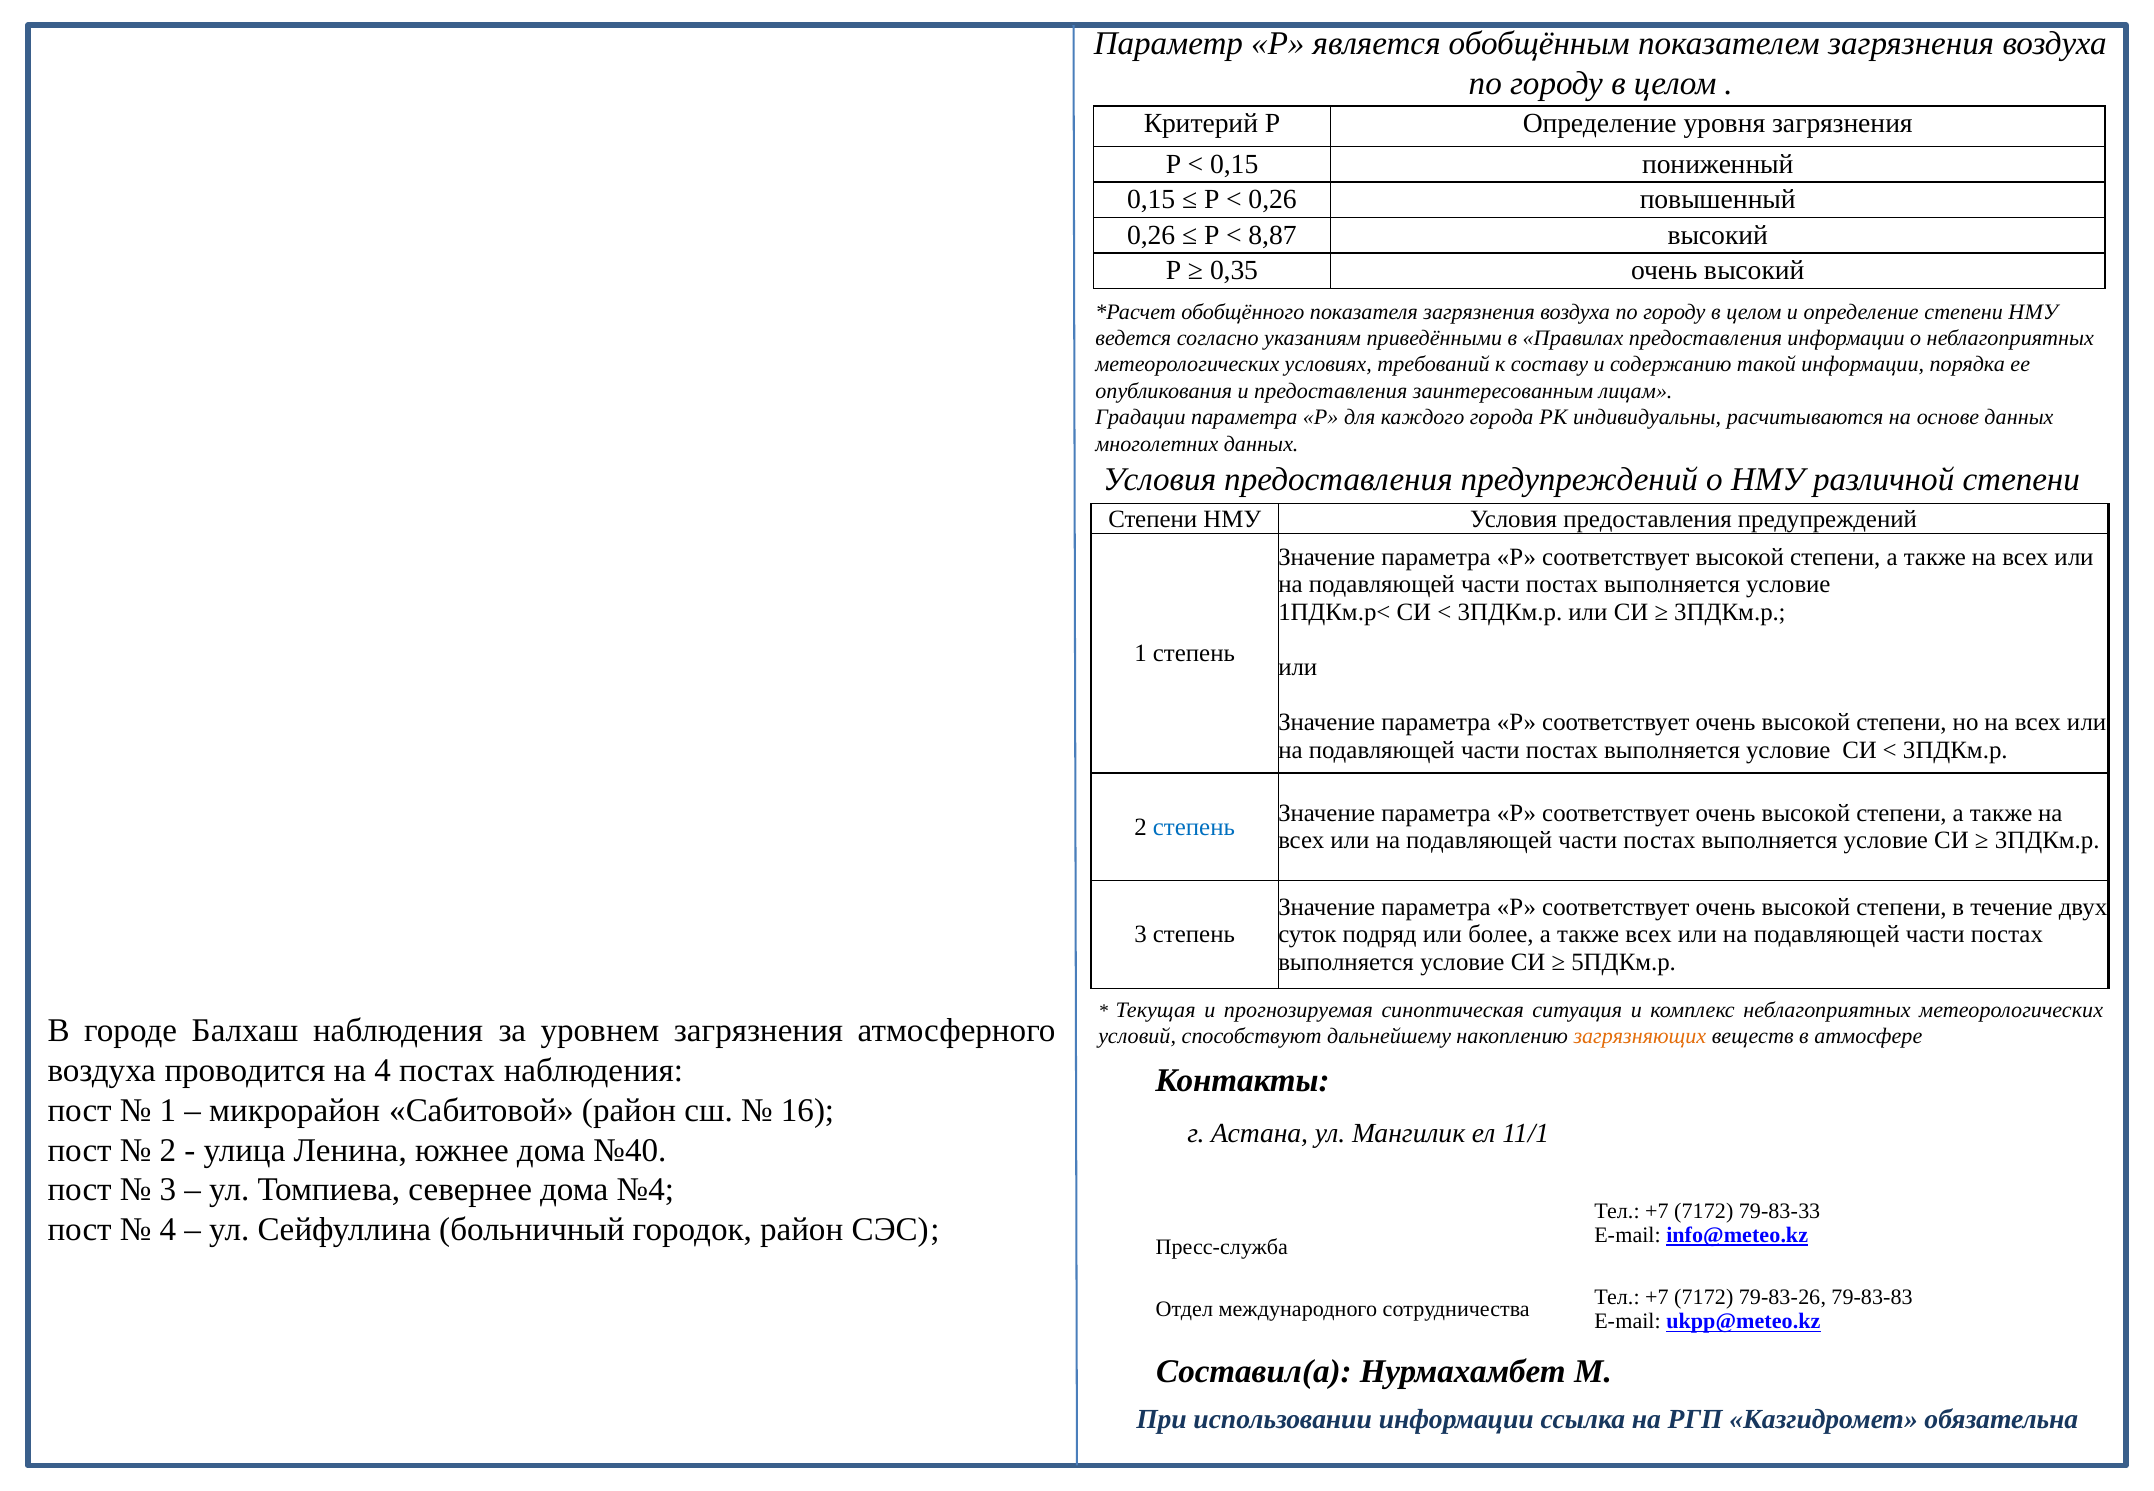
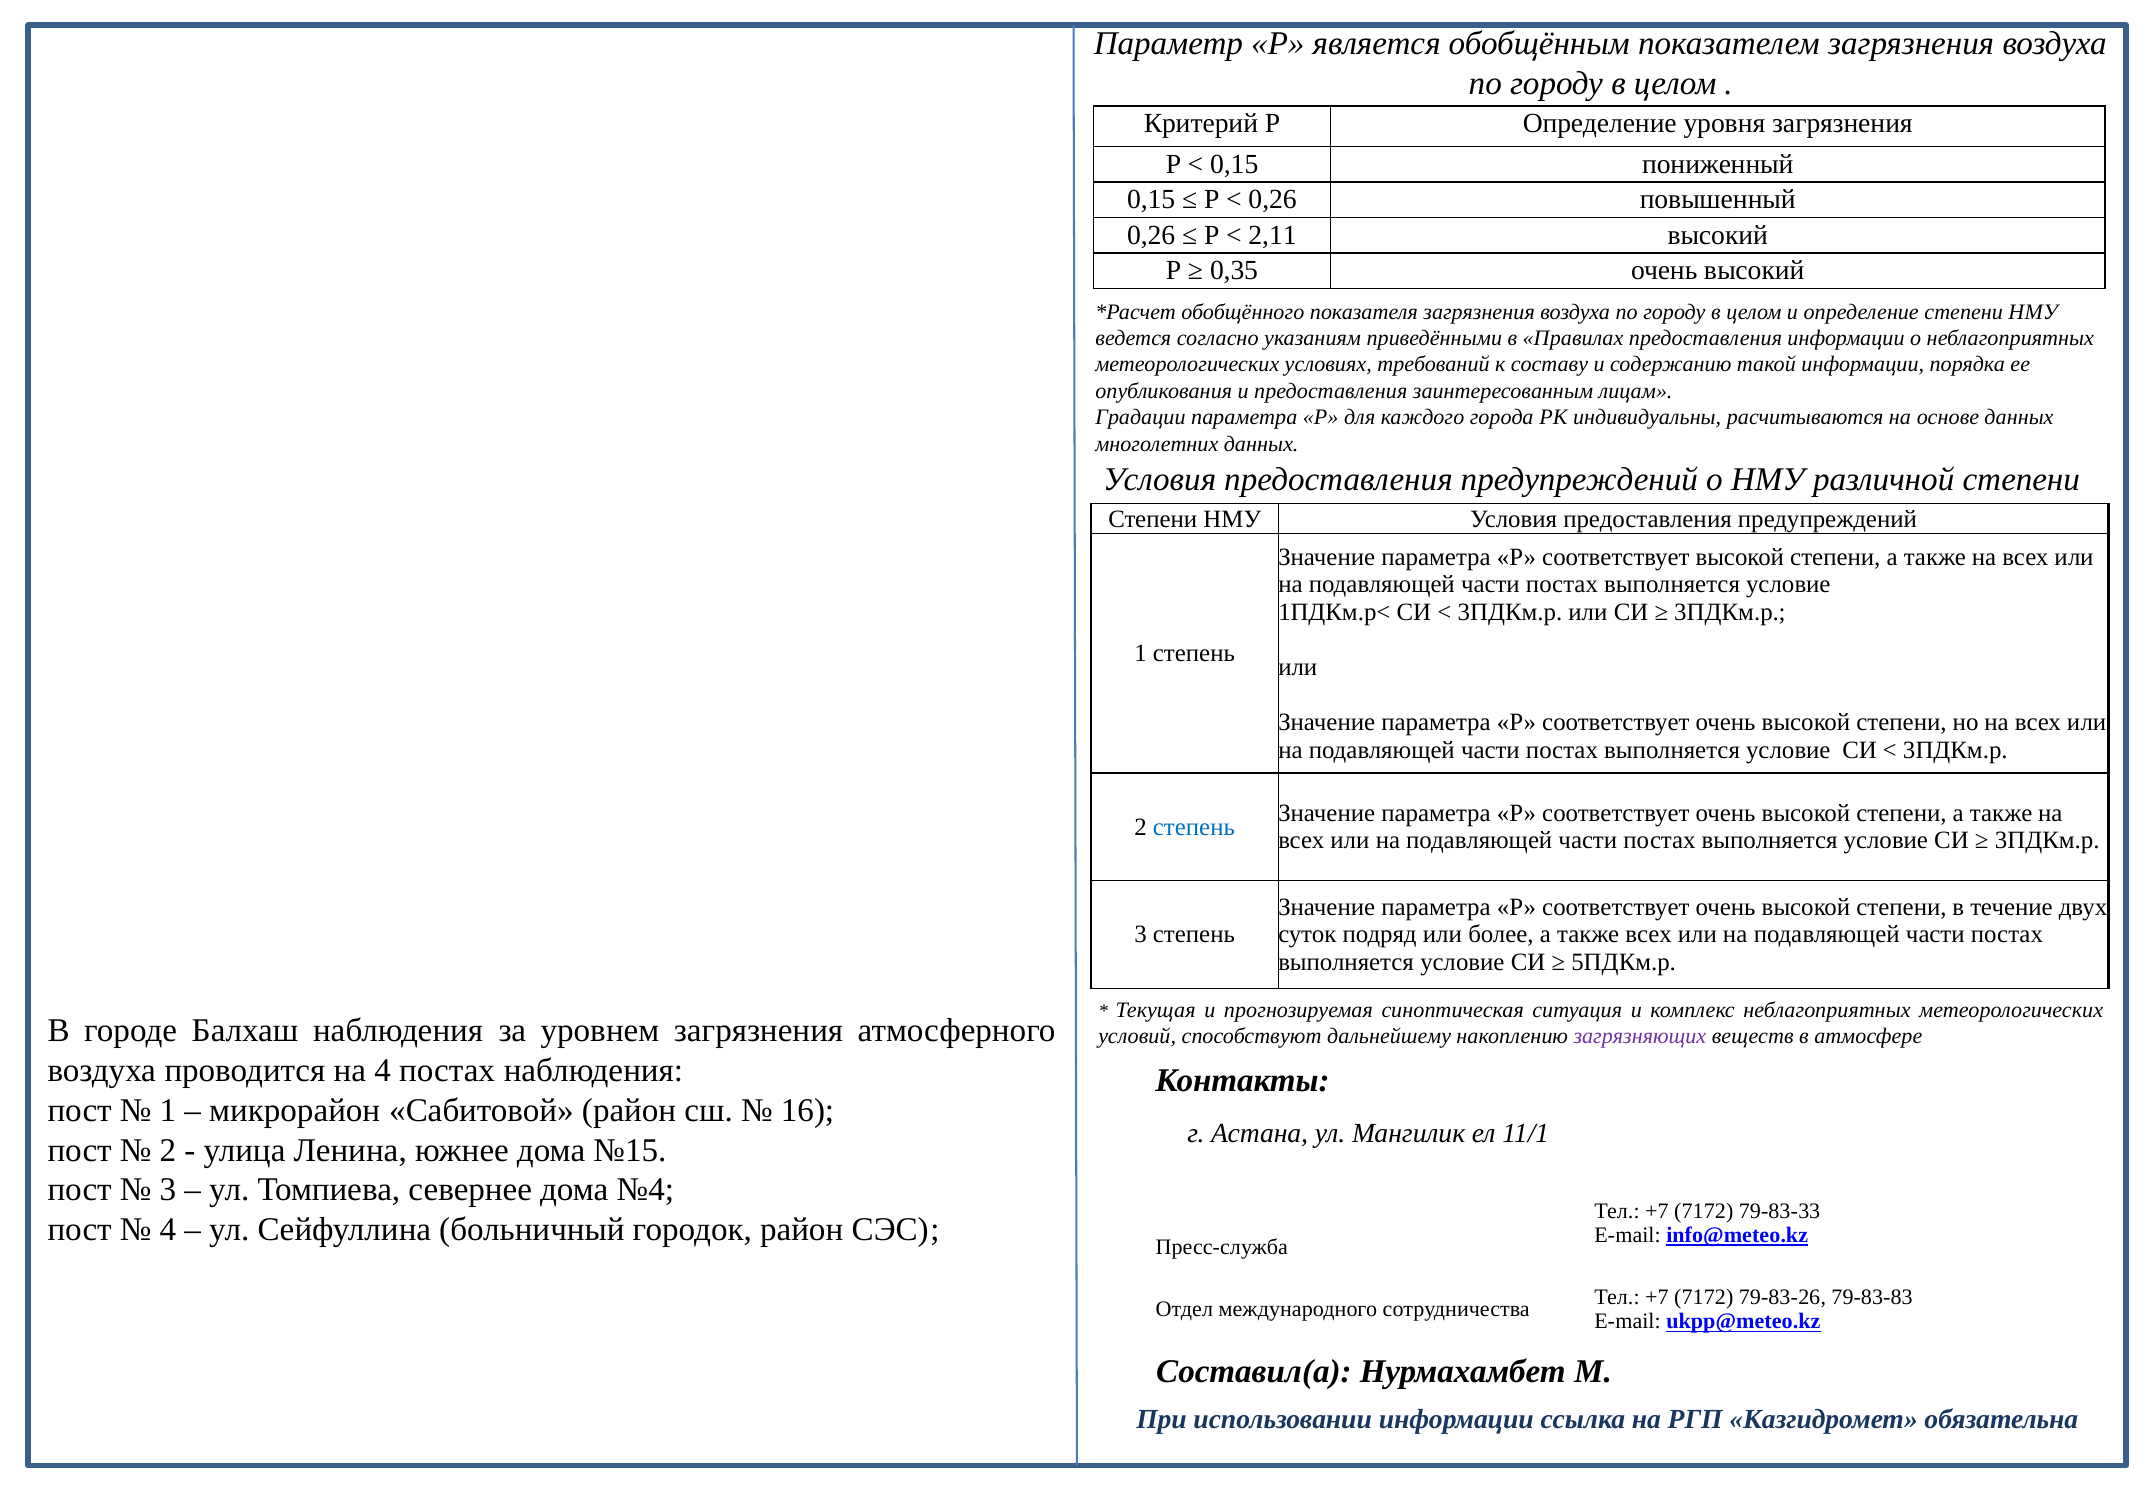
8,87: 8,87 -> 2,11 (1273, 235)
загрязняющих colour: orange -> purple (1640, 1036)
№40: №40 -> №15 (630, 1150)
